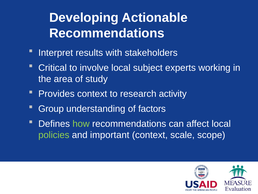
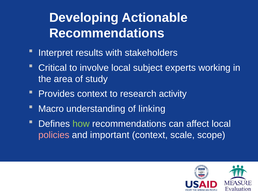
Group: Group -> Macro (51, 109)
factors: factors -> linking (152, 109)
policies colour: light green -> pink (54, 135)
